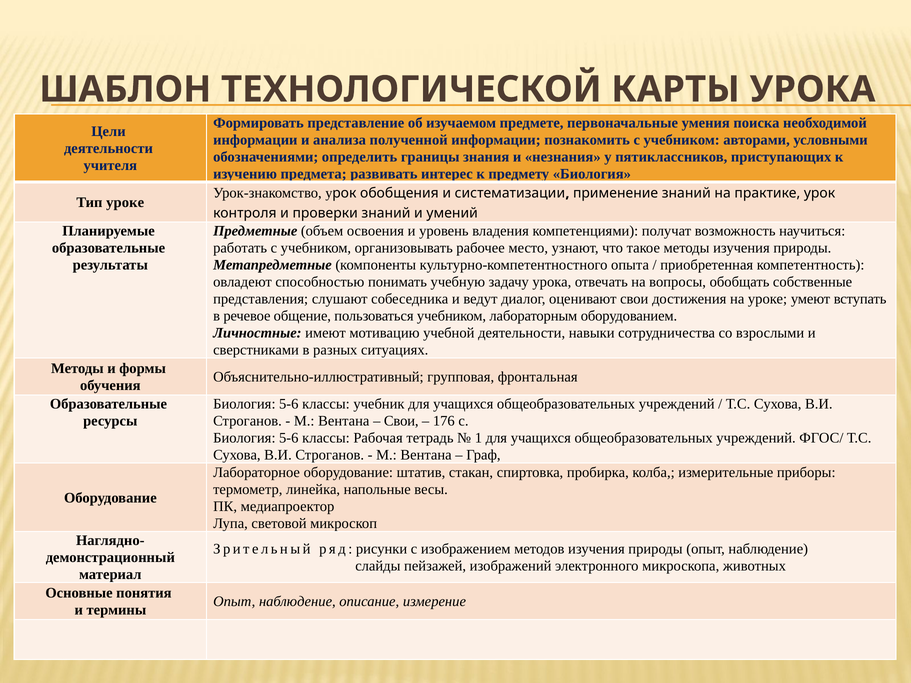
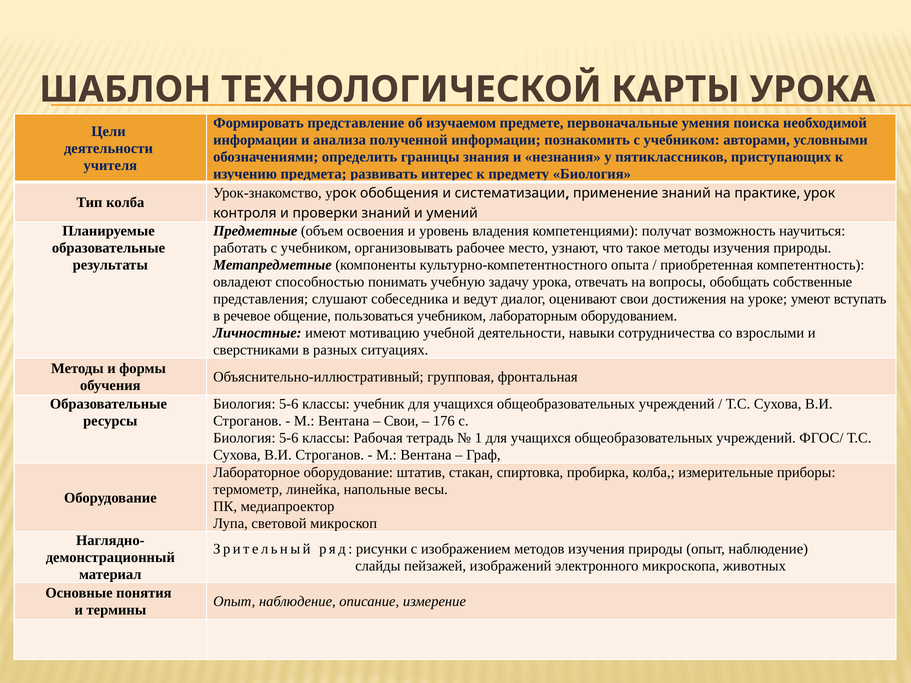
Тип уроке: уроке -> колба (125, 203)
